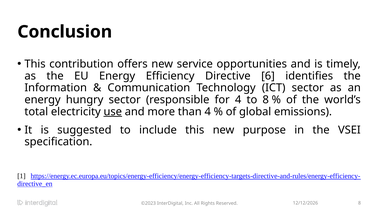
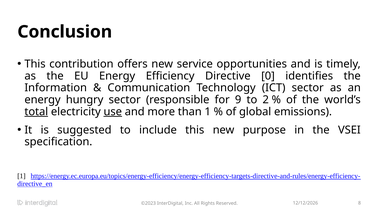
6: 6 -> 0 (268, 76)
for 4: 4 -> 9 (238, 100)
to 8: 8 -> 2 (266, 100)
total underline: none -> present (36, 112)
than 4: 4 -> 1 (208, 112)
